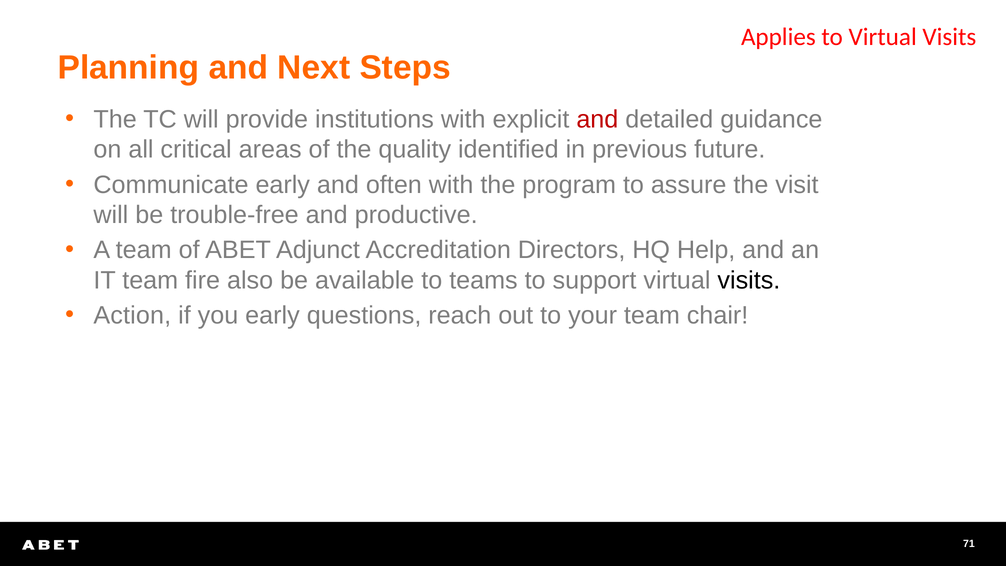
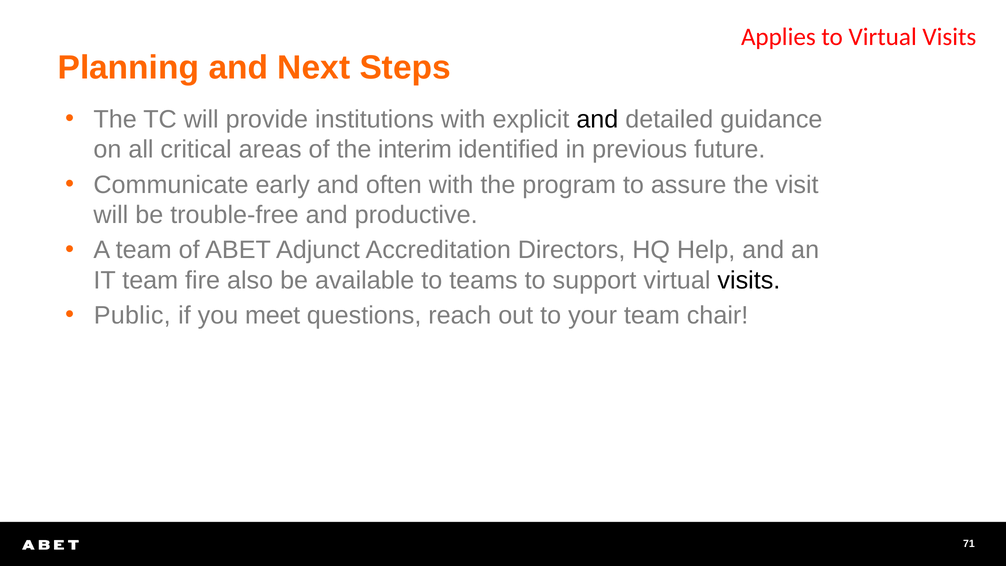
and colour: red -> black (597, 119)
quality: quality -> interim (415, 149)
Action: Action -> Public (132, 315)
you early: early -> meet (273, 315)
